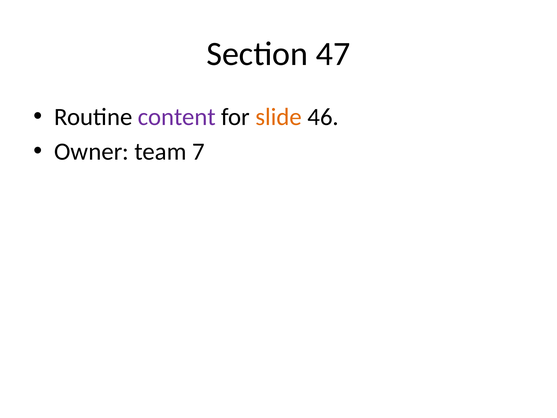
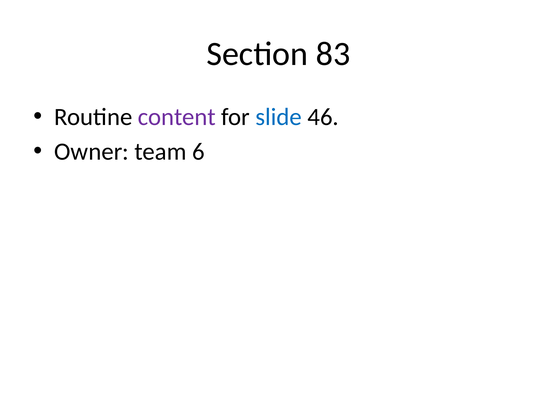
47: 47 -> 83 (333, 54)
slide colour: orange -> blue (279, 117)
7: 7 -> 6 (198, 152)
